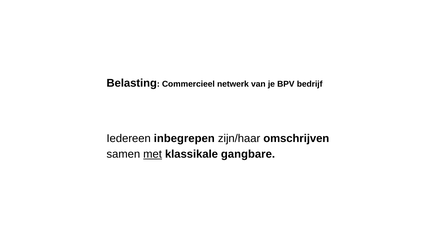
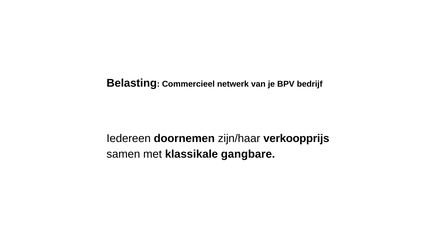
inbegrepen: inbegrepen -> doornemen (184, 139)
omschrijven: omschrijven -> verkoopprijs (296, 139)
met underline: present -> none (153, 154)
